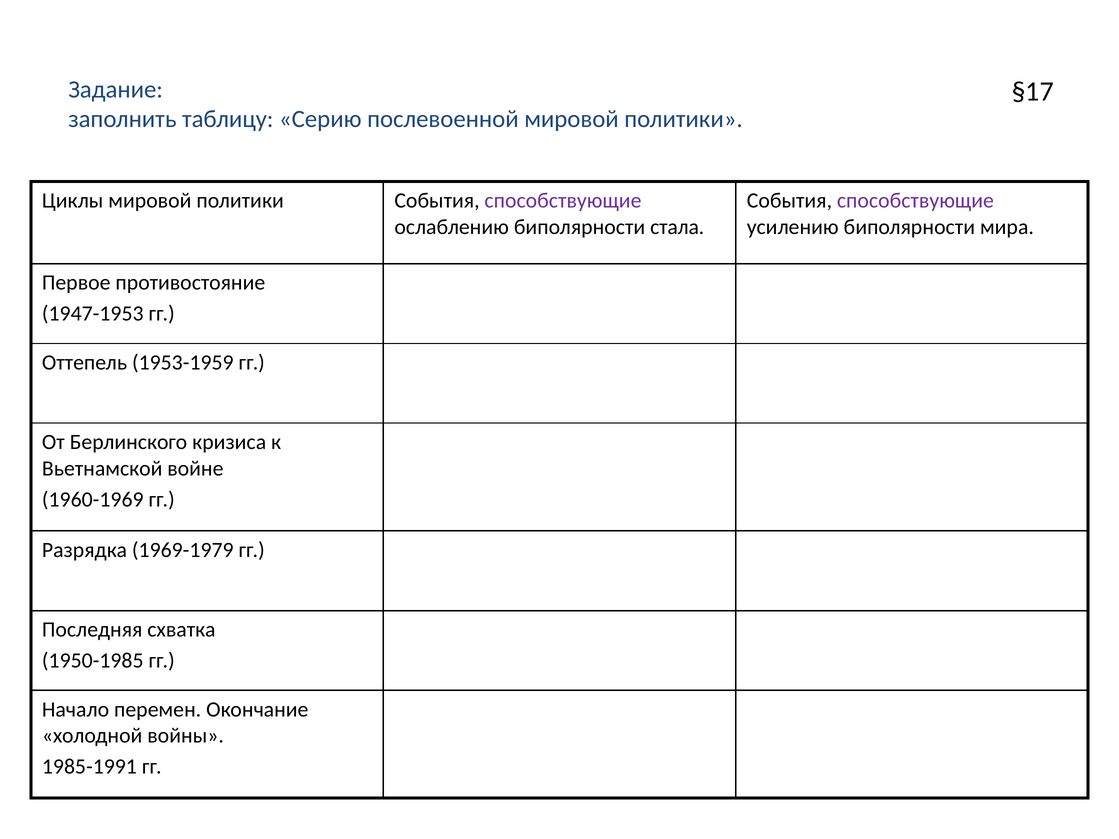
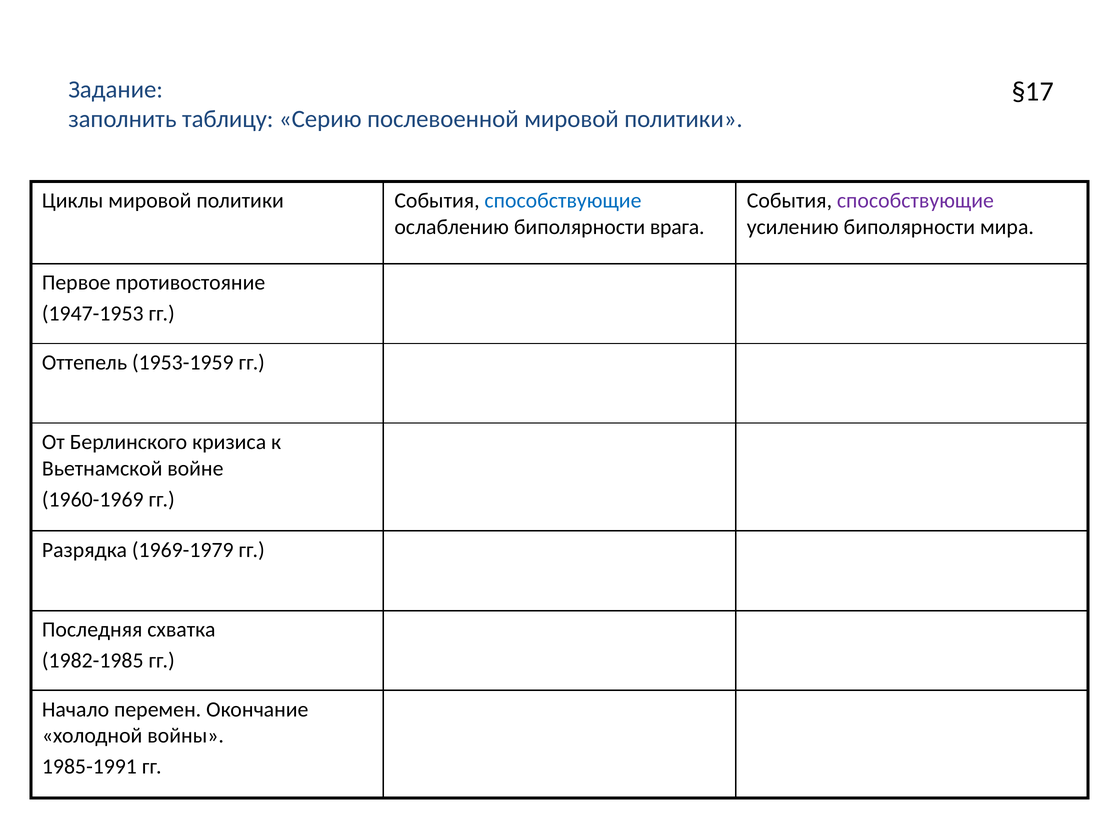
способствующие colour: purple -> blue (563, 201)
стала: стала -> врага (677, 227)
1950-1985: 1950-1985 -> 1982-1985 (93, 661)
